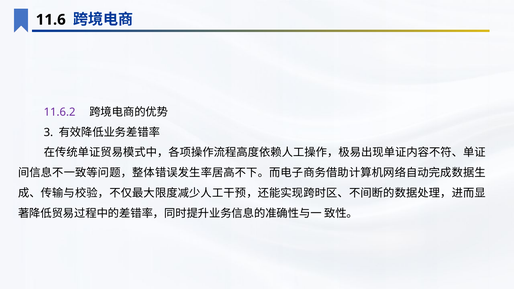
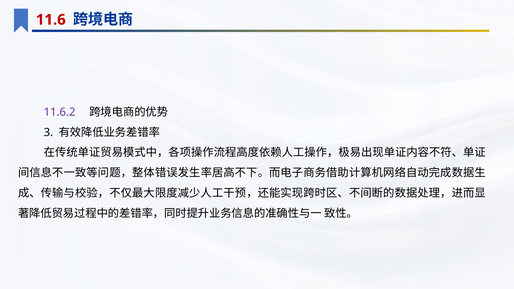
11.6 colour: black -> red (51, 20)
